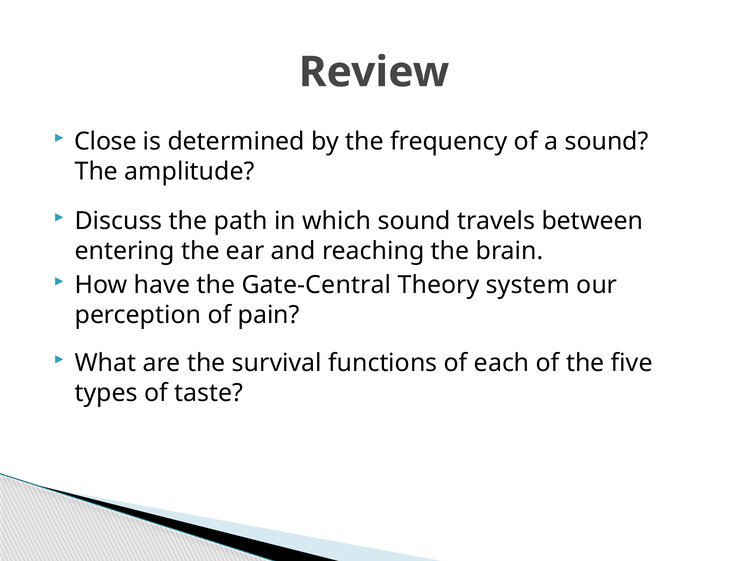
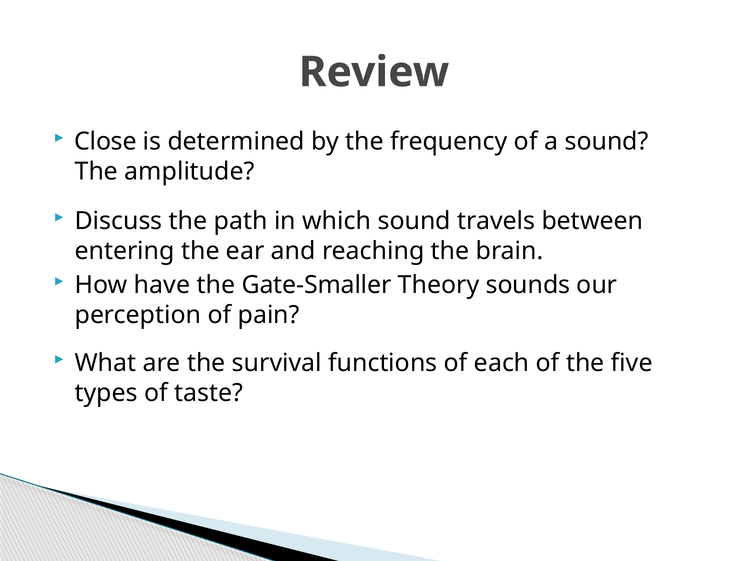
Gate-Central: Gate-Central -> Gate-Smaller (317, 285)
system: system -> sounds (528, 285)
